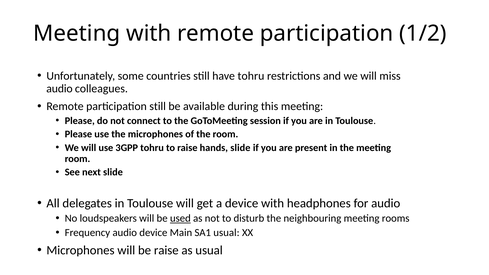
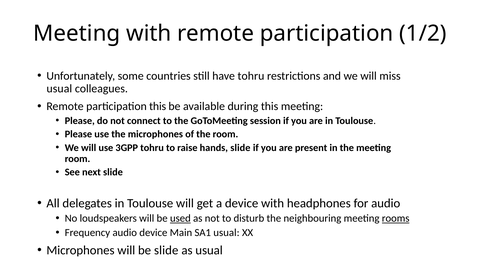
audio: audio -> usual (59, 89)
participation still: still -> this (158, 106)
rooms underline: none -> present (396, 218)
be raise: raise -> slide (166, 250)
